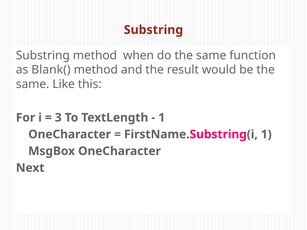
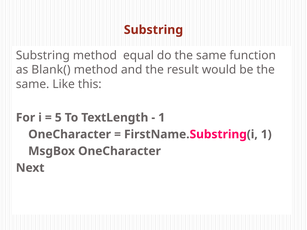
when: when -> equal (139, 56)
3: 3 -> 5 (58, 118)
